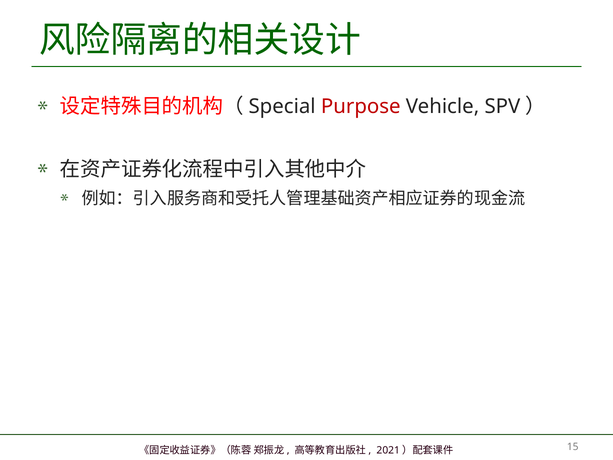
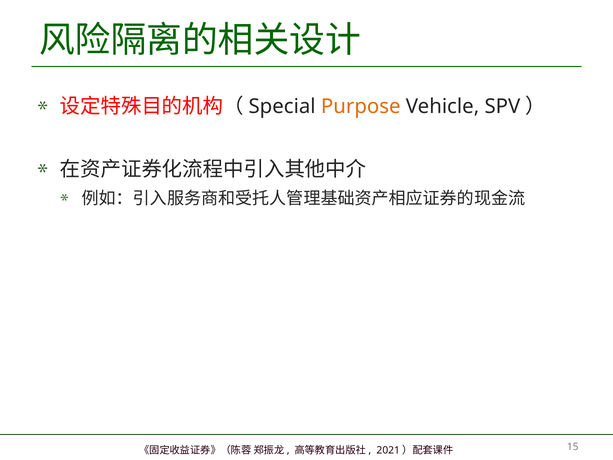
Purpose colour: red -> orange (361, 107)
